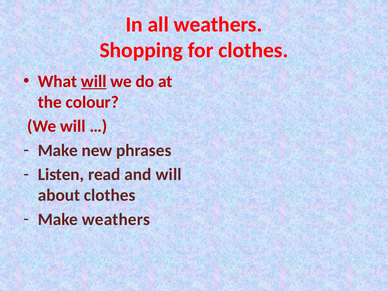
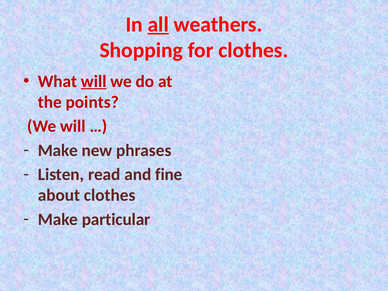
all underline: none -> present (158, 24)
colour: colour -> points (92, 102)
and will: will -> fine (169, 175)
Make weathers: weathers -> particular (116, 219)
